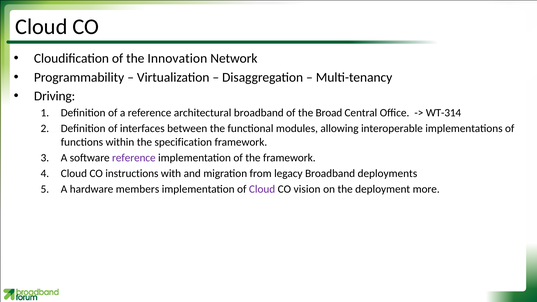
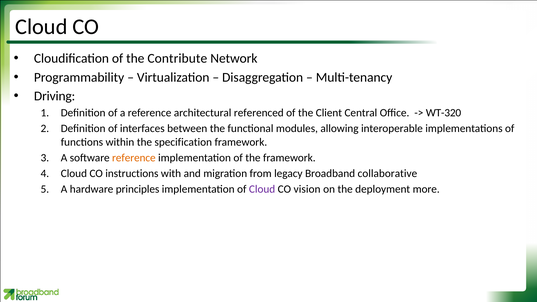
Innovation: Innovation -> Contribute (177, 59)
architectural broadband: broadband -> referenced (259, 113)
Broad: Broad -> Client (329, 113)
WT-314: WT-314 -> WT-320 (444, 113)
reference colour: purple -> orange (134, 158)
deployments: deployments -> collaborative (387, 173)
members: members -> principles (138, 189)
